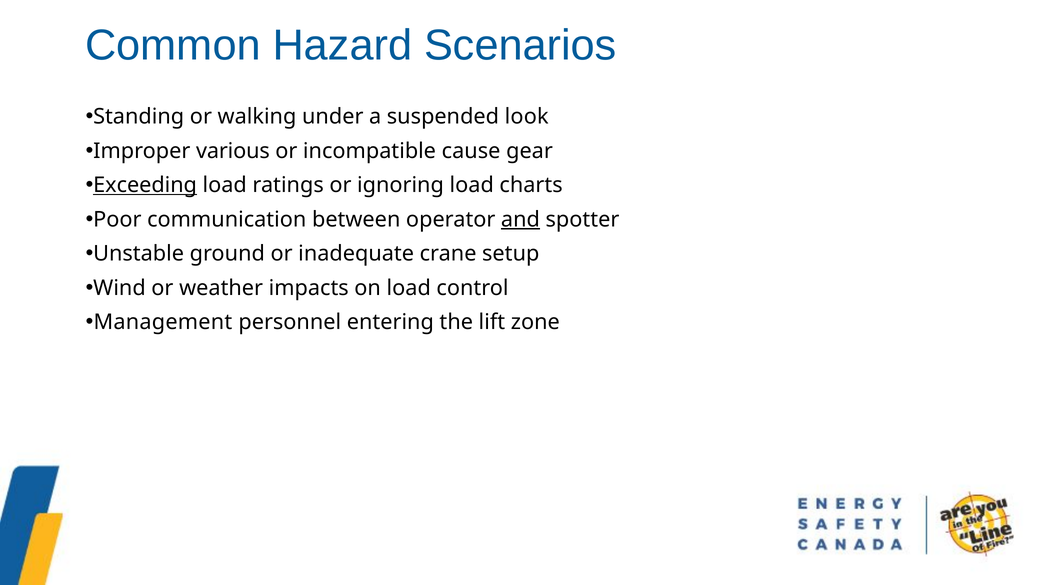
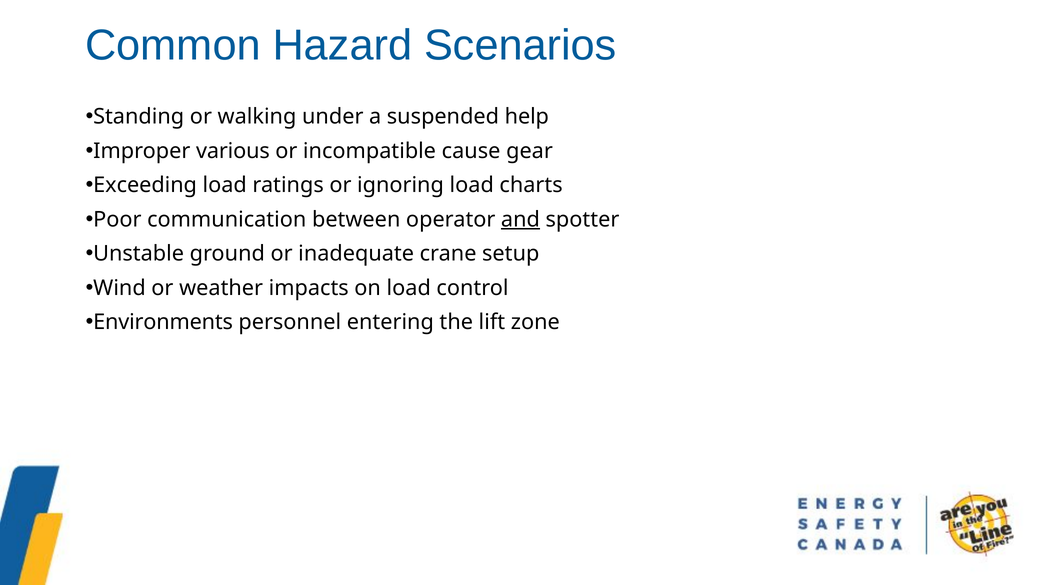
look: look -> help (527, 117)
Exceeding underline: present -> none (145, 185)
Management: Management -> Environments (163, 322)
